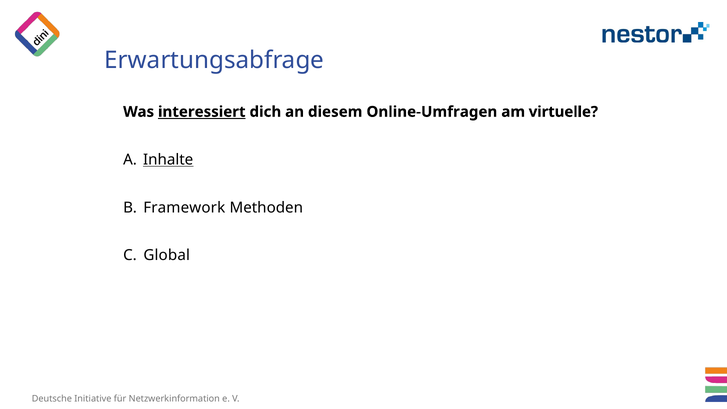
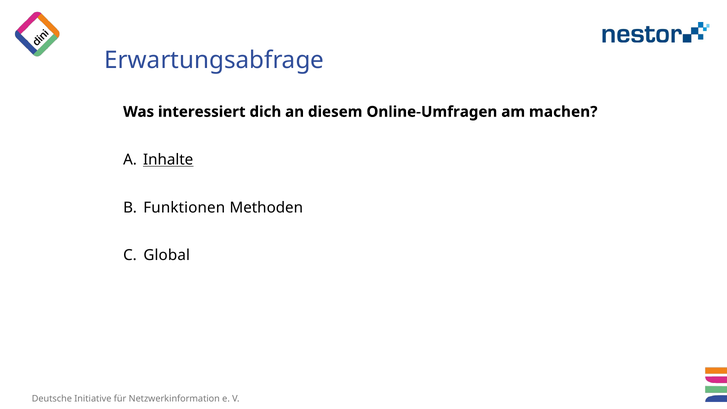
interessiert underline: present -> none (202, 112)
virtuelle: virtuelle -> machen (563, 112)
Framework: Framework -> Funktionen (184, 208)
